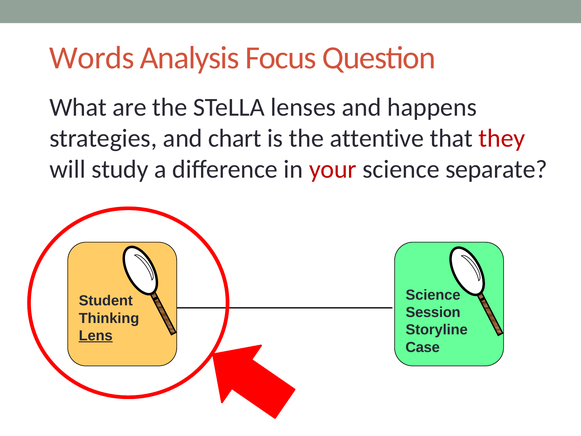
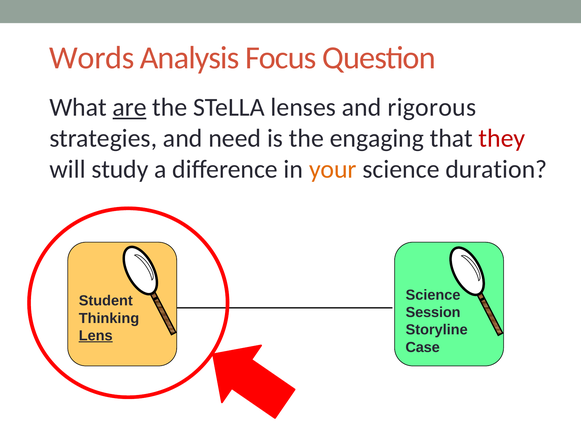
are underline: none -> present (130, 107)
happens: happens -> rigorous (432, 107)
chart: chart -> need (235, 138)
attentive: attentive -> engaging (377, 138)
your colour: red -> orange (333, 169)
separate: separate -> duration (496, 169)
